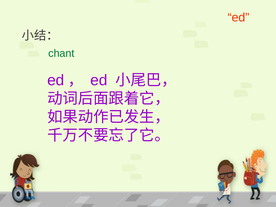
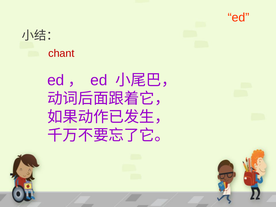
chant colour: green -> red (61, 53)
